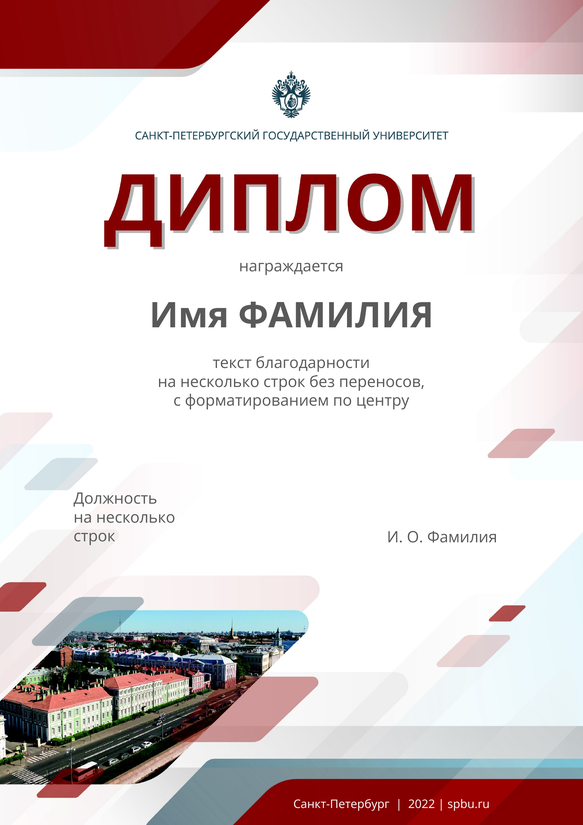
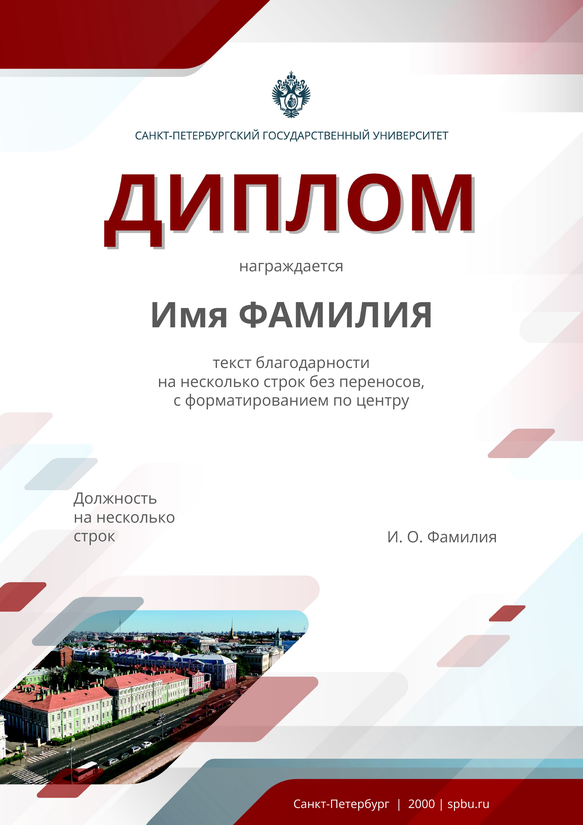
2022: 2022 -> 2000 (422, 804)
